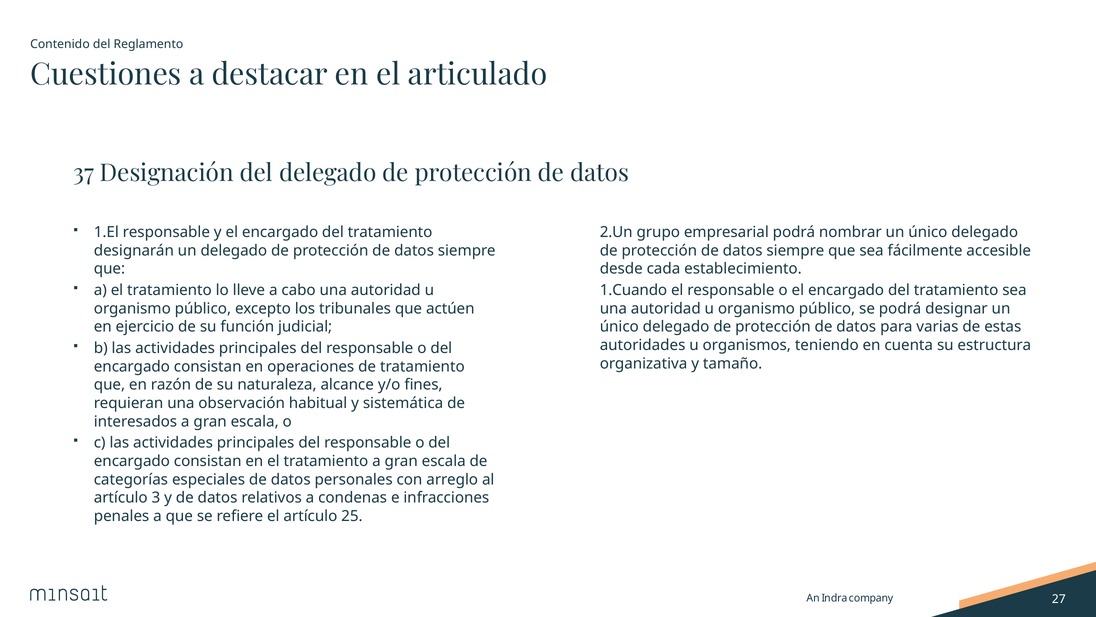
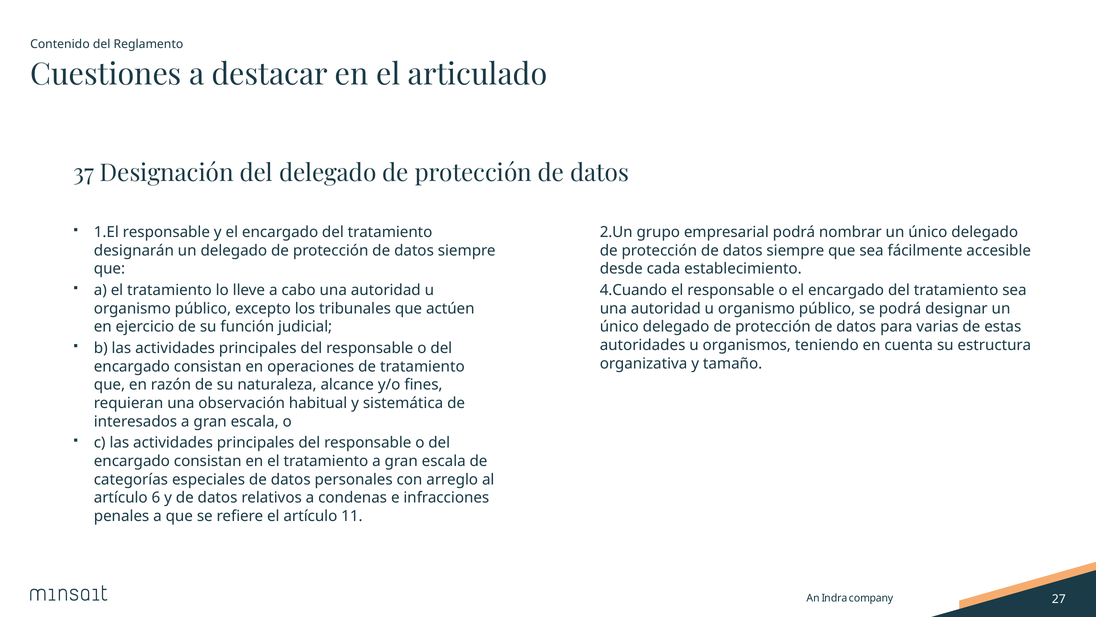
1.Cuando: 1.Cuando -> 4.Cuando (633, 290)
3: 3 -> 6 (156, 497)
25: 25 -> 11 (352, 516)
